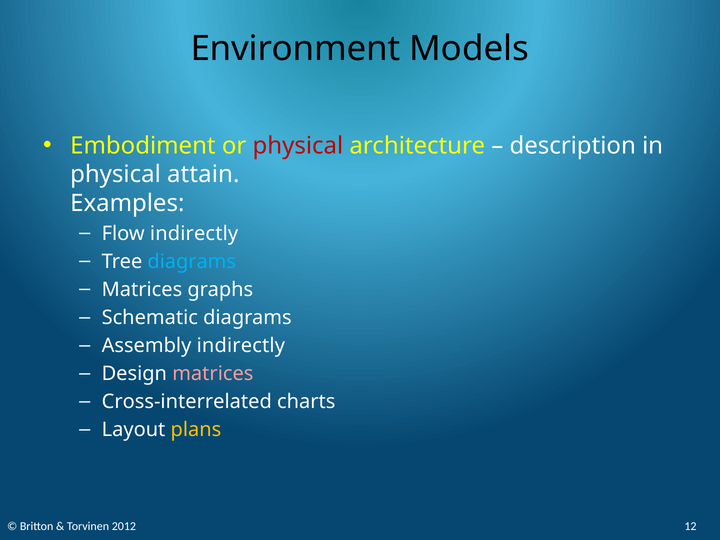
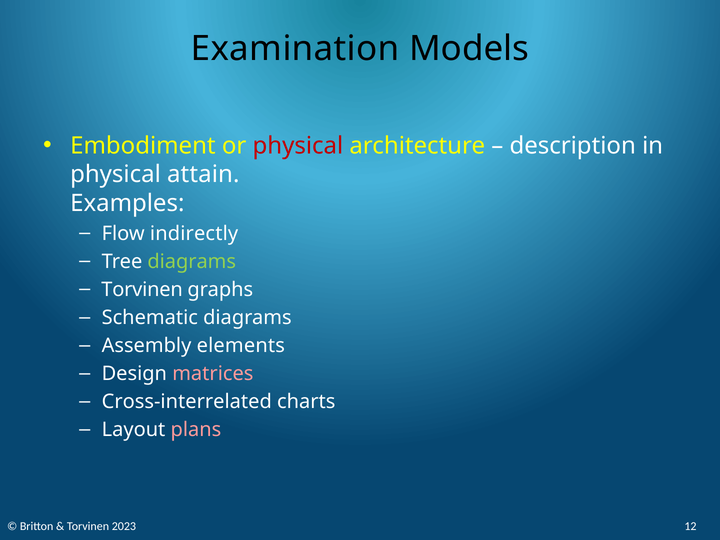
Environment: Environment -> Examination (295, 49)
diagrams colour: light blue -> light green (192, 261)
Matrices: Matrices -> Torvinen (142, 290)
Assembly indirectly: indirectly -> elements (241, 346)
plans colour: yellow -> pink (196, 430)
2012: 2012 -> 2023 (124, 526)
